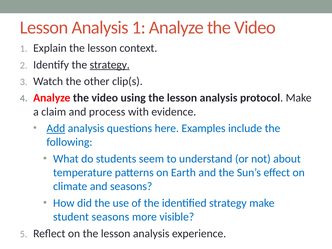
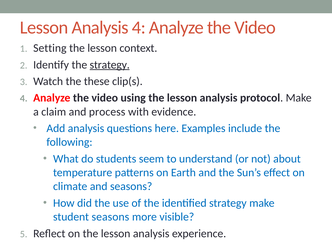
Analysis 1: 1 -> 4 (139, 28)
Explain: Explain -> Setting (50, 48)
other: other -> these (97, 81)
Add underline: present -> none (56, 128)
